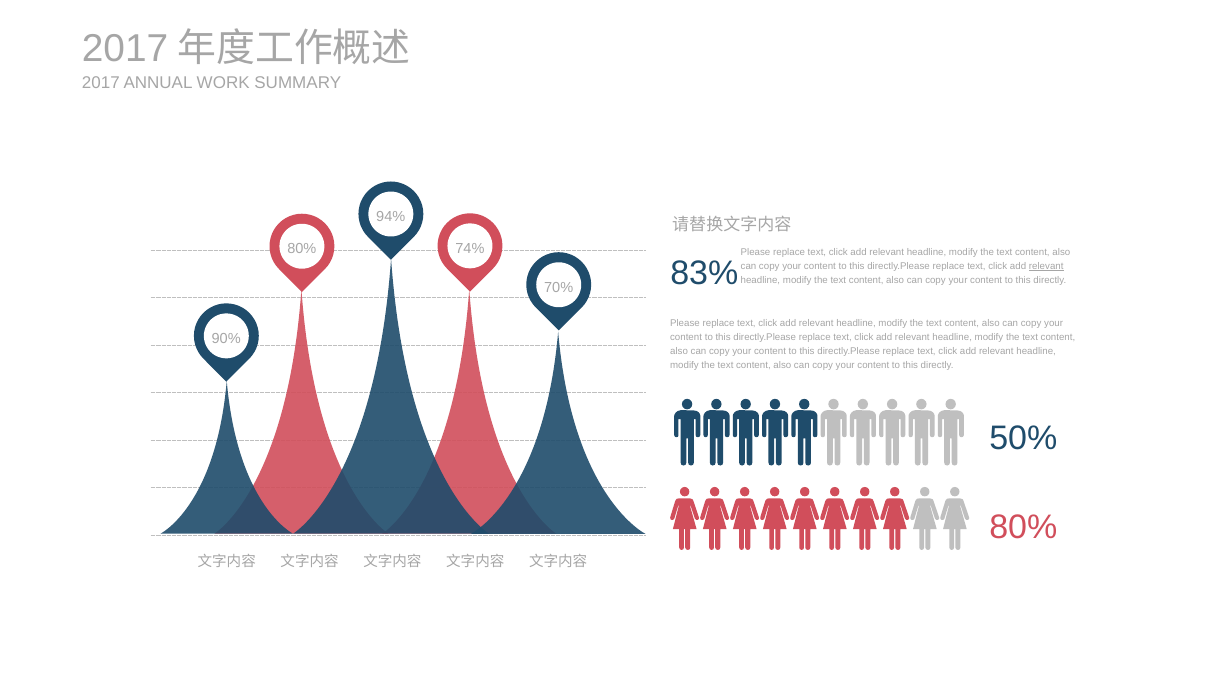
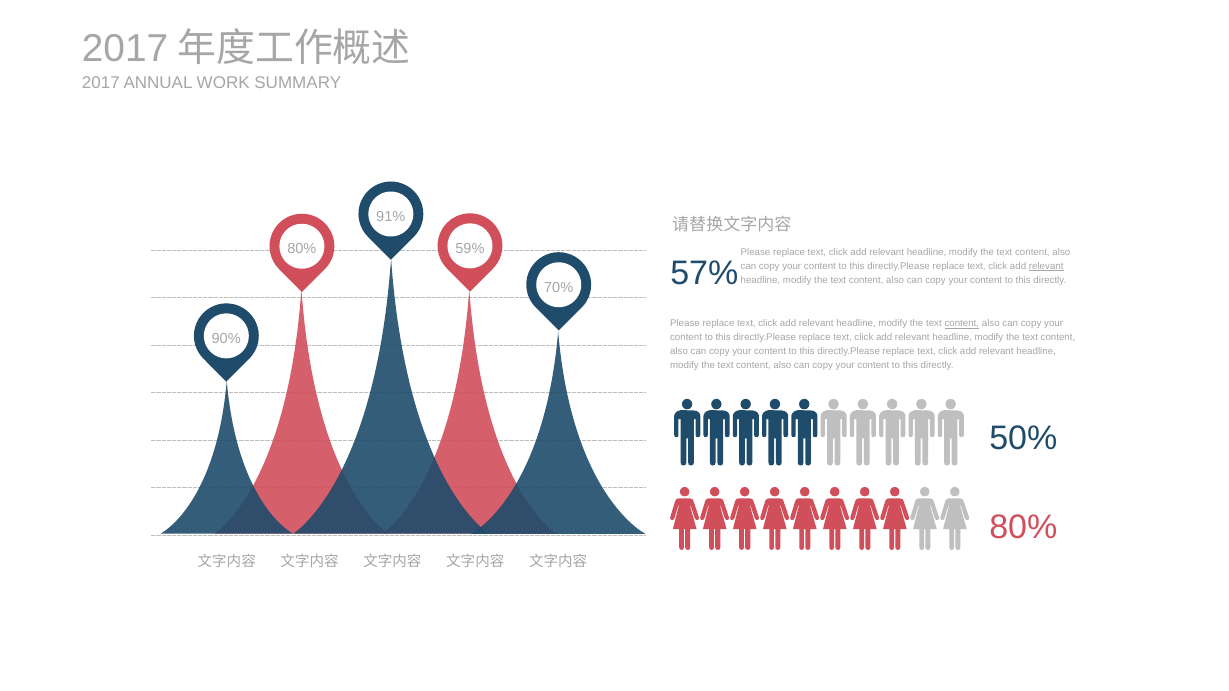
94%: 94% -> 91% (391, 217)
74%: 74% -> 59% (470, 249)
83%: 83% -> 57% (704, 274)
content underline: none -> present (962, 324)
